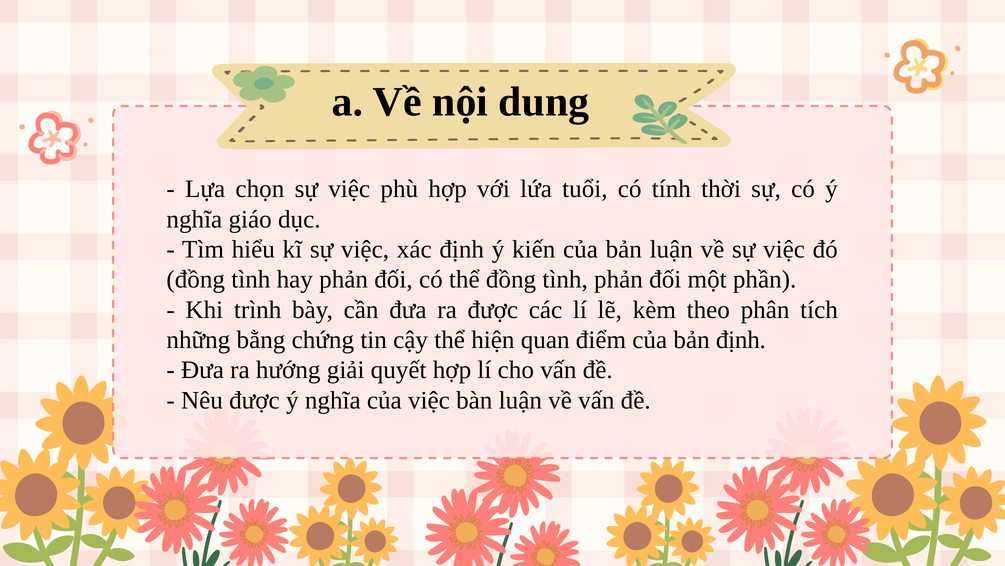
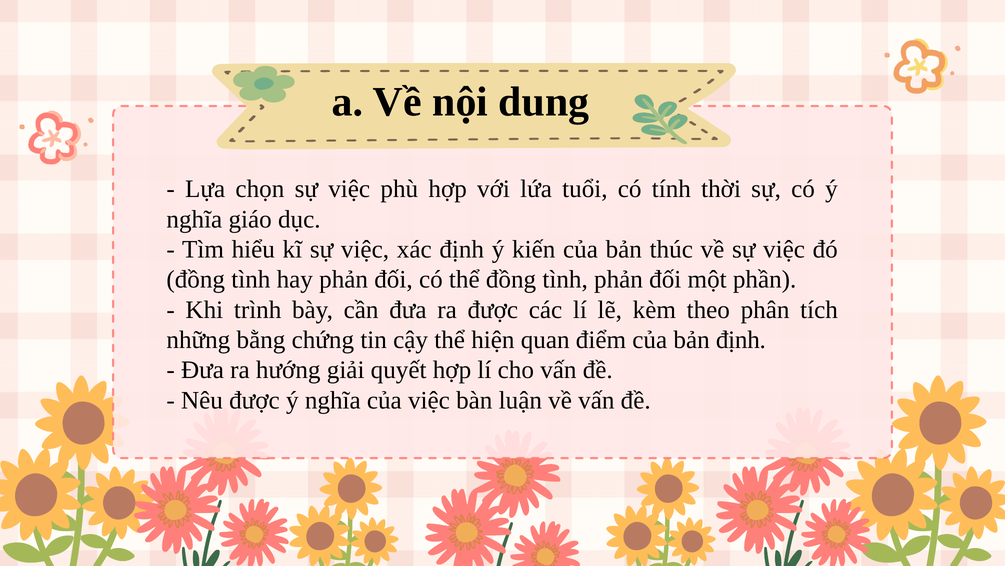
bản luận: luận -> thúc (671, 249)
